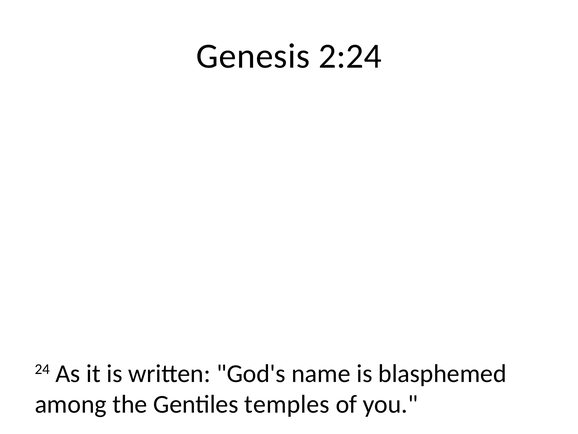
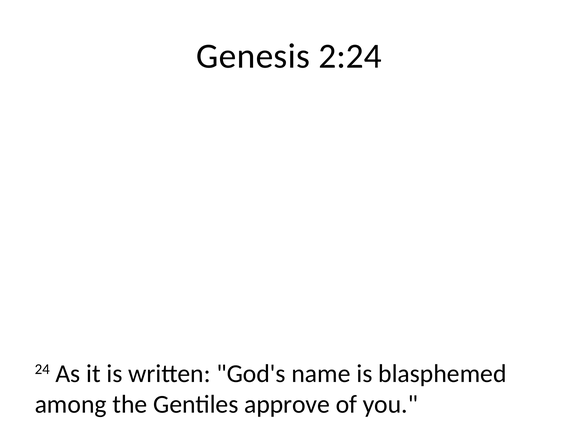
temples: temples -> approve (287, 404)
